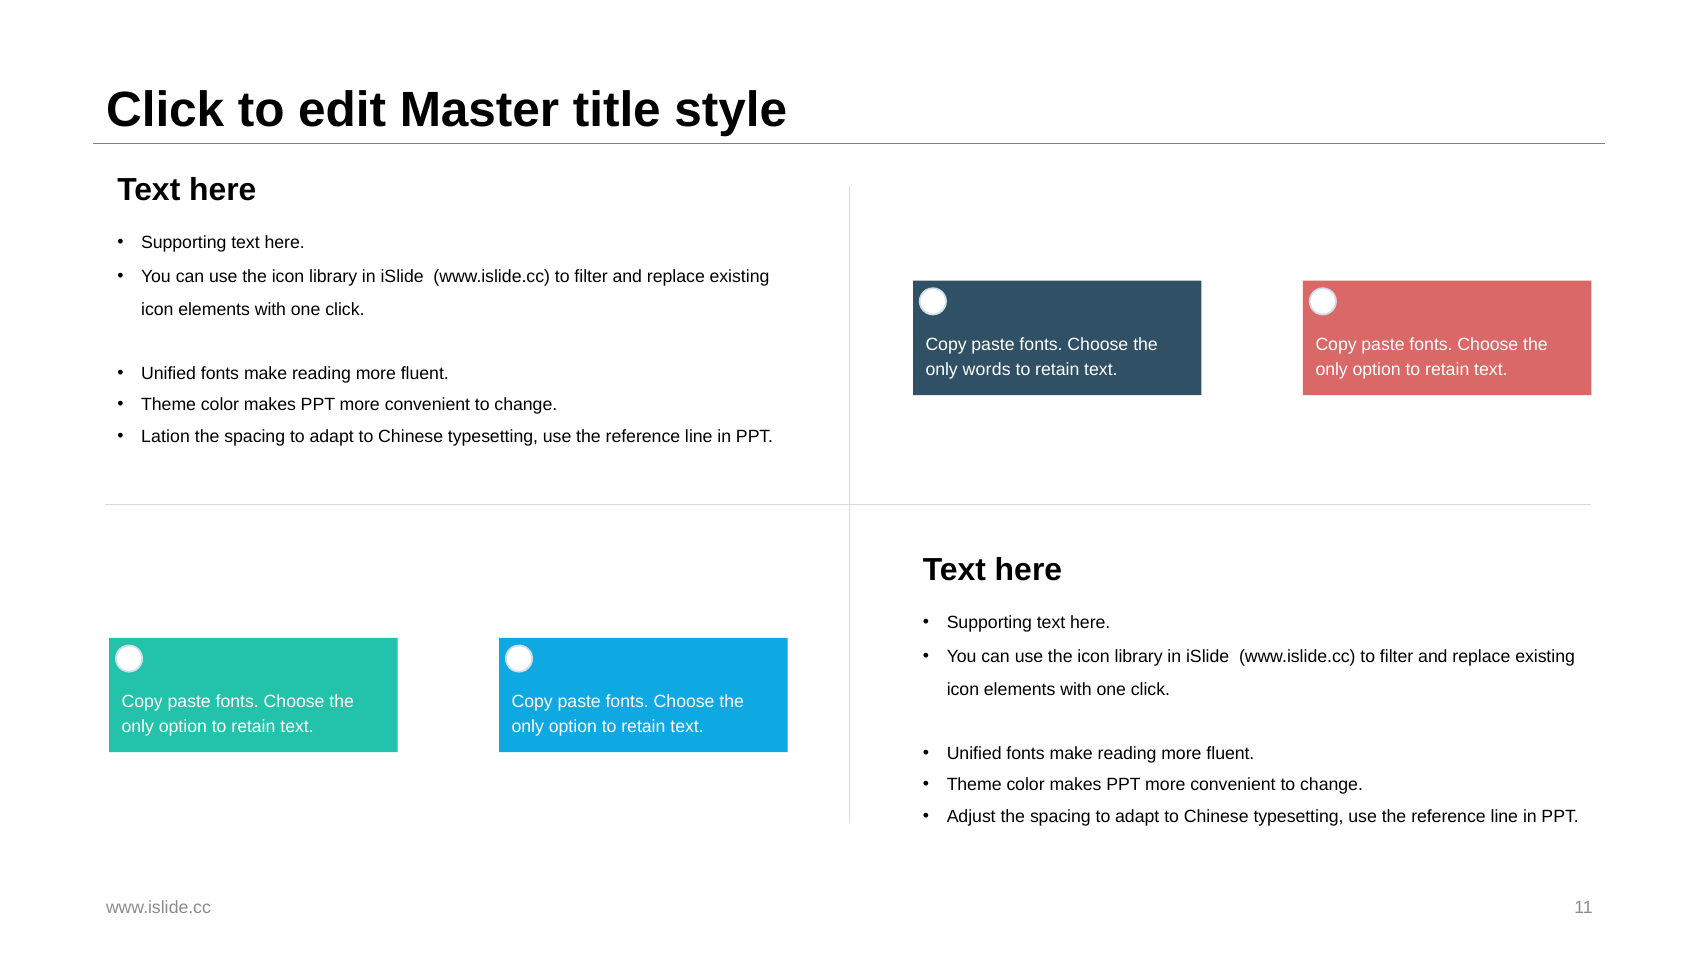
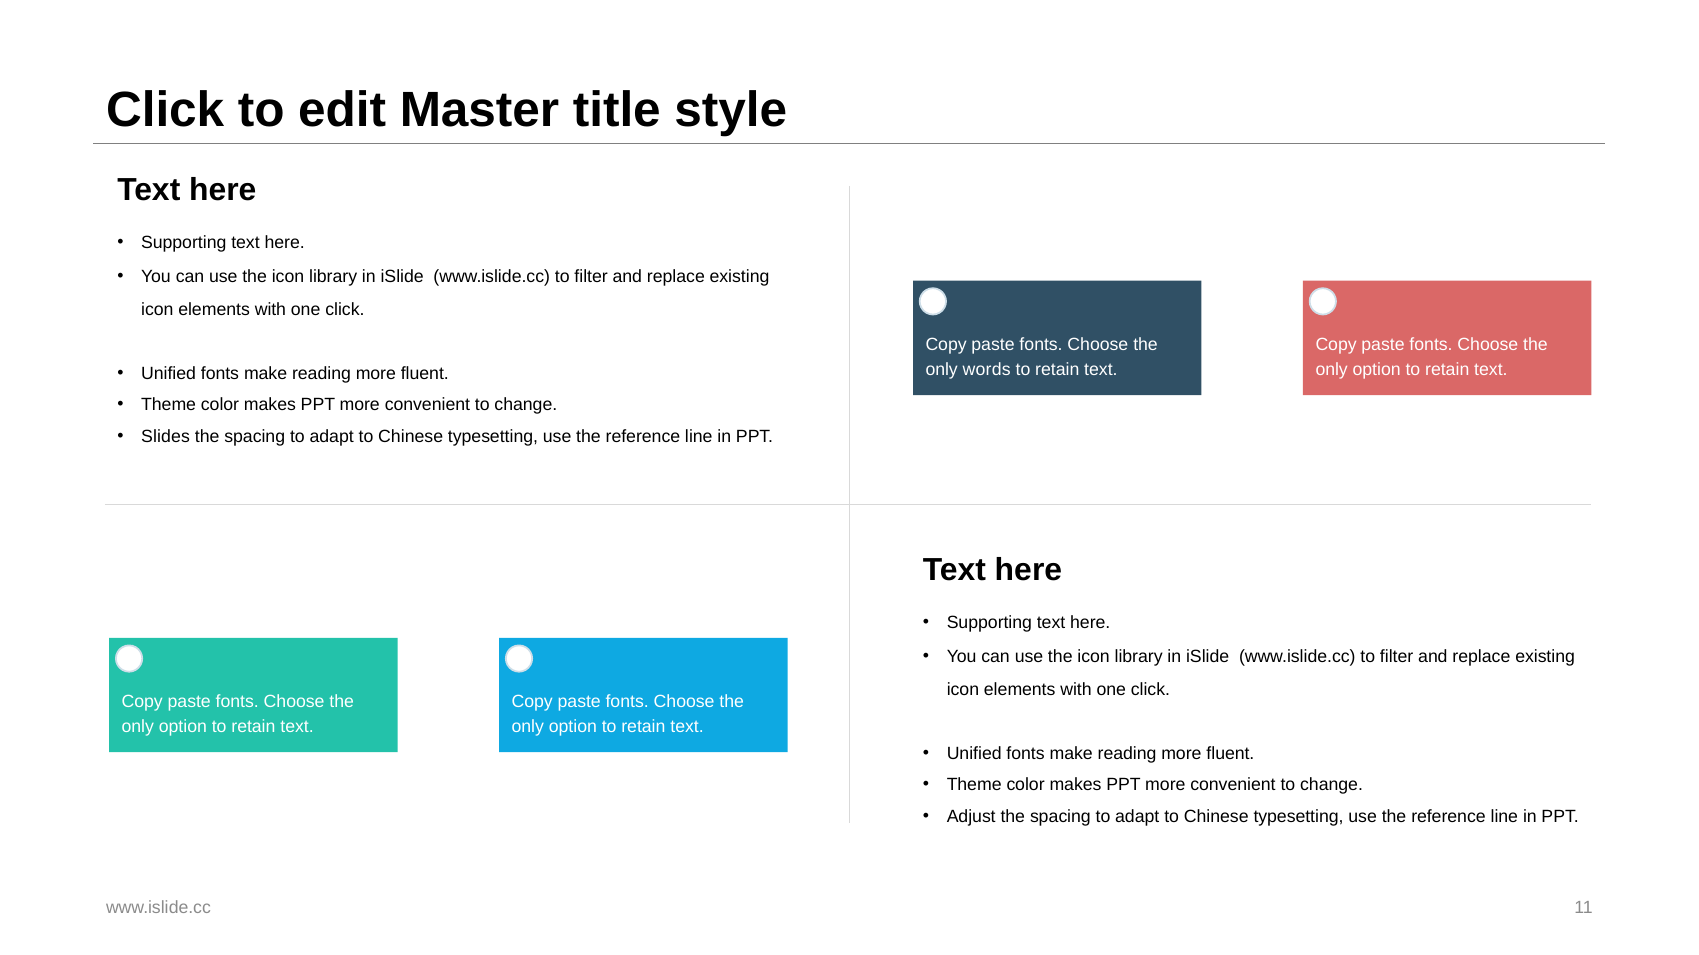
Lation: Lation -> Slides (166, 437)
